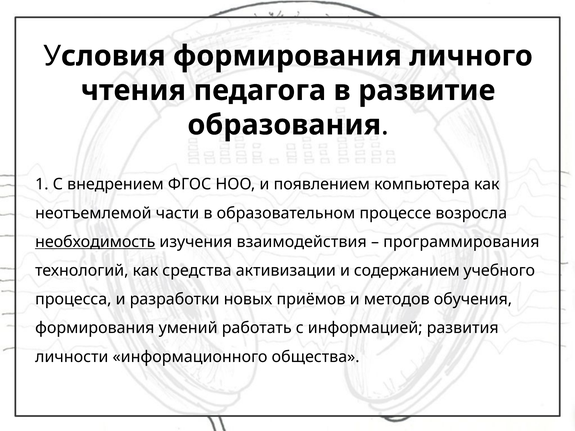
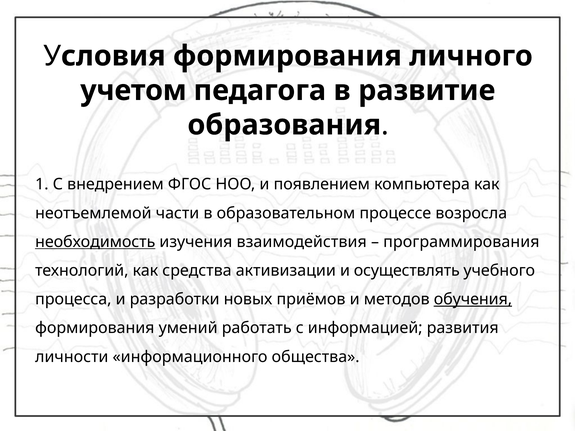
чтения: чтения -> учетом (134, 91)
содержанием: содержанием -> осуществлять (407, 271)
обучения underline: none -> present (473, 299)
